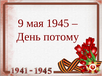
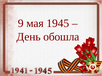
потому: потому -> обошла (61, 37)
